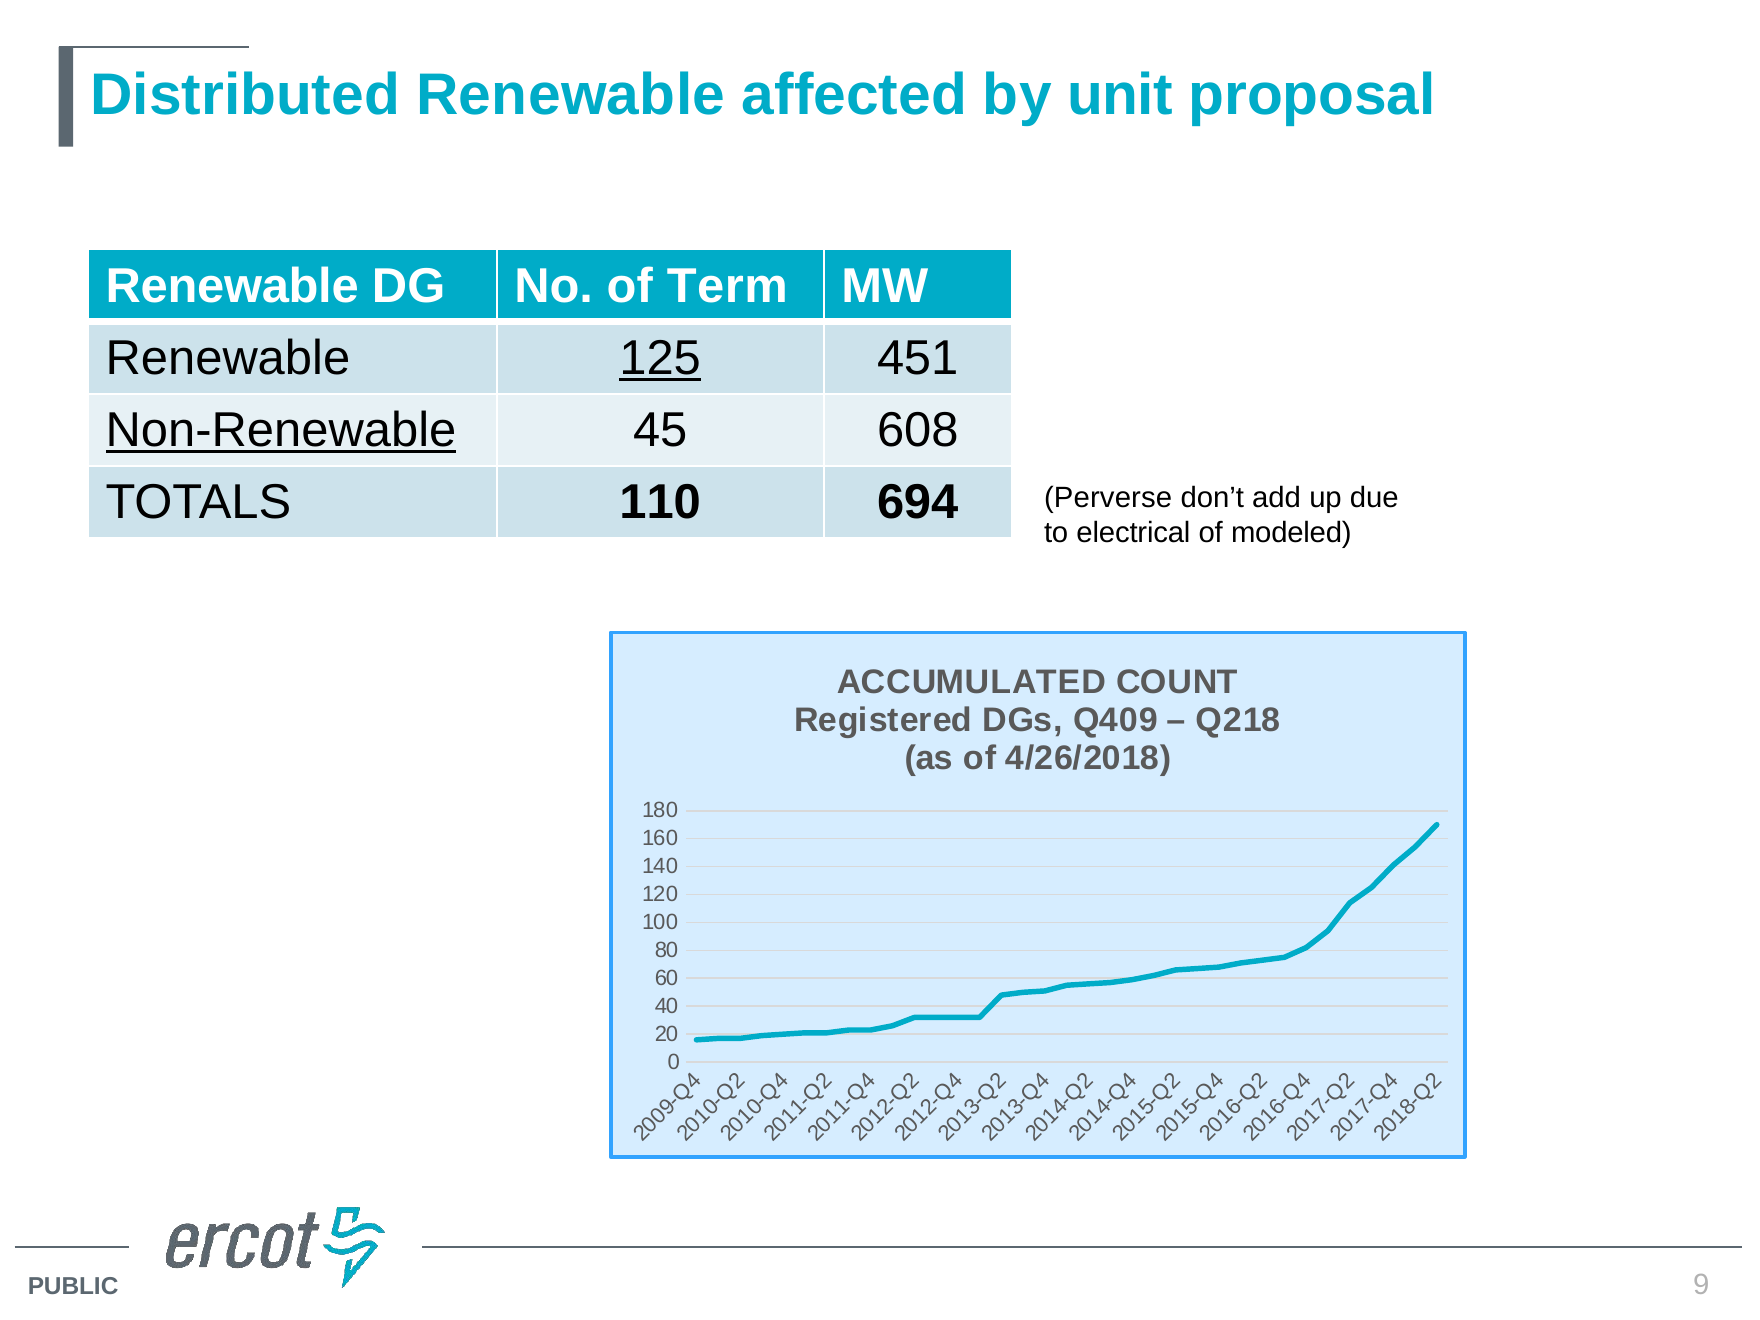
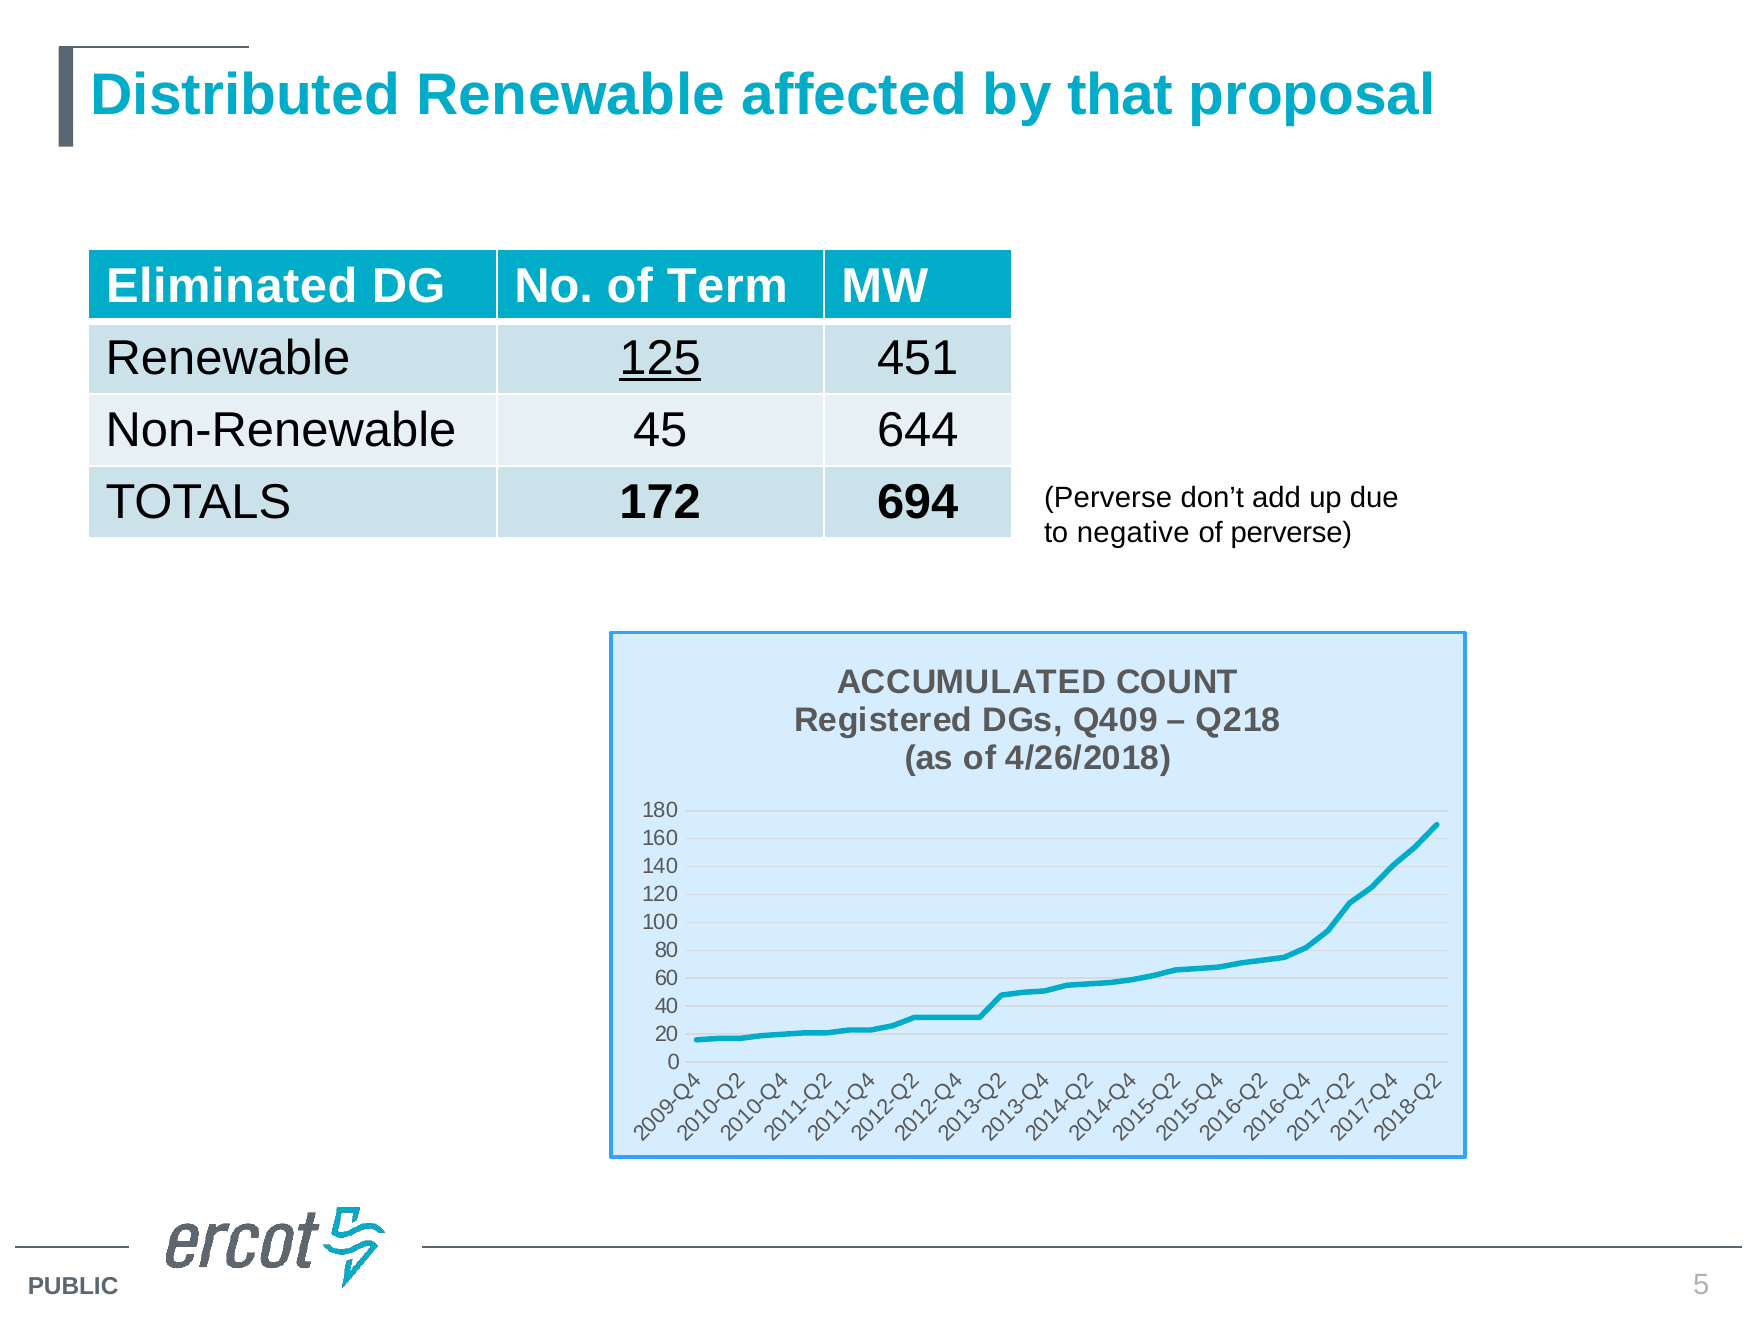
unit: unit -> that (1120, 95)
Renewable: Renewable -> Eliminated (232, 286)
Non-Renewable underline: present -> none (281, 431)
608: 608 -> 644 (918, 431)
110: 110 -> 172 (660, 503)
electrical: electrical -> negative (1133, 533)
of modeled: modeled -> perverse (1291, 533)
9: 9 -> 5 (1701, 1285)
